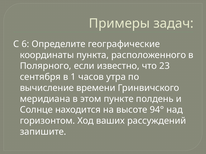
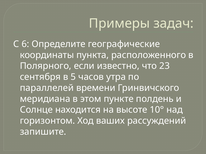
1: 1 -> 5 (73, 77)
вычисление: вычисление -> параллелей (47, 88)
94°: 94° -> 10° (157, 110)
